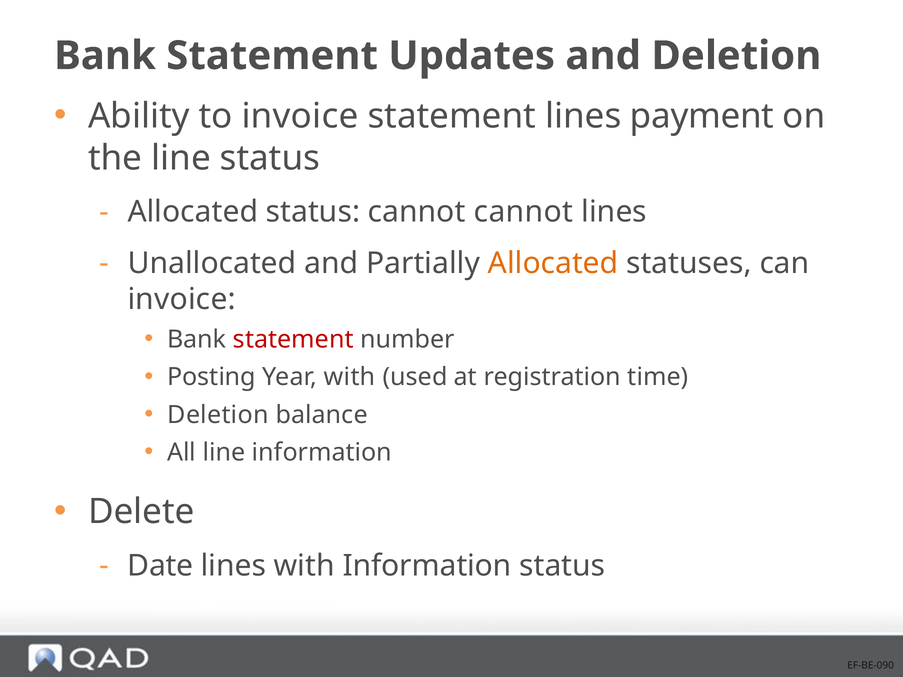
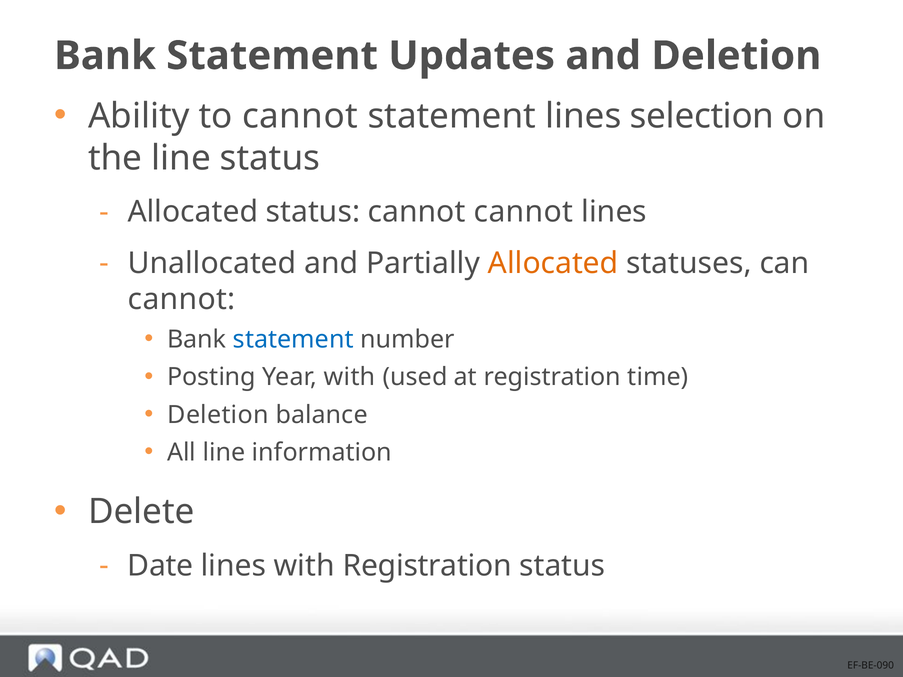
to invoice: invoice -> cannot (300, 116)
payment: payment -> selection (702, 116)
invoice: invoice -> cannot (182, 299)
statement colour: red -> blue (293, 340)
with Information: Information -> Registration (427, 566)
